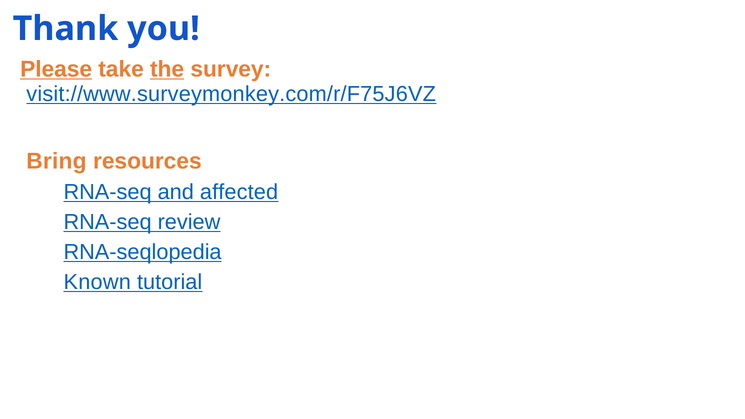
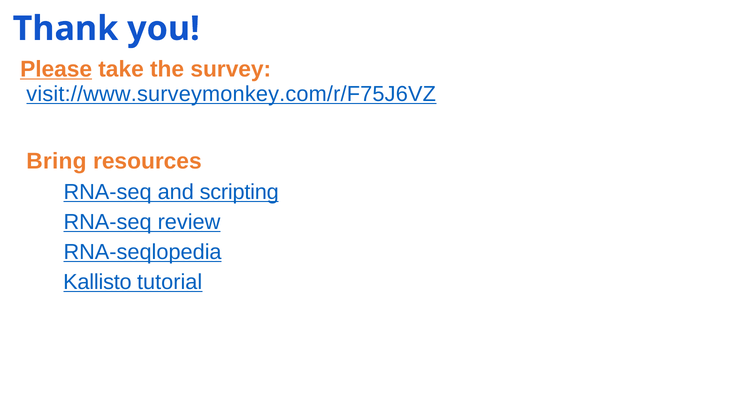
the underline: present -> none (167, 69)
affected: affected -> scripting (239, 192)
Known: Known -> Kallisto (97, 282)
